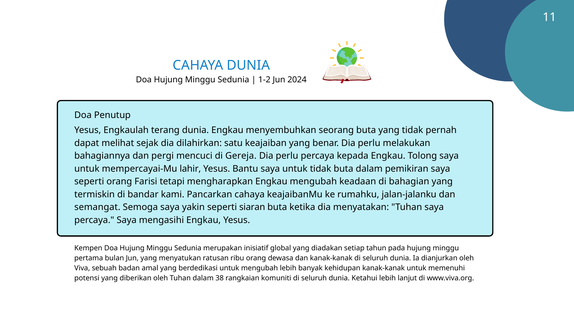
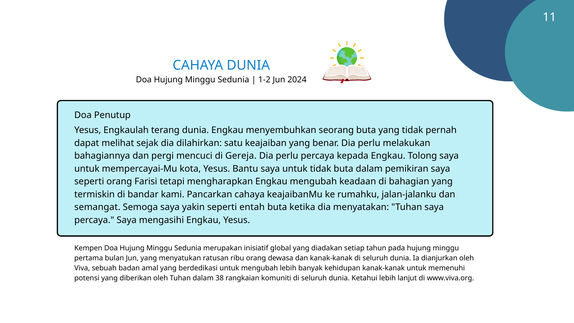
lahir: lahir -> kota (190, 169)
siaran: siaran -> entah (252, 207)
